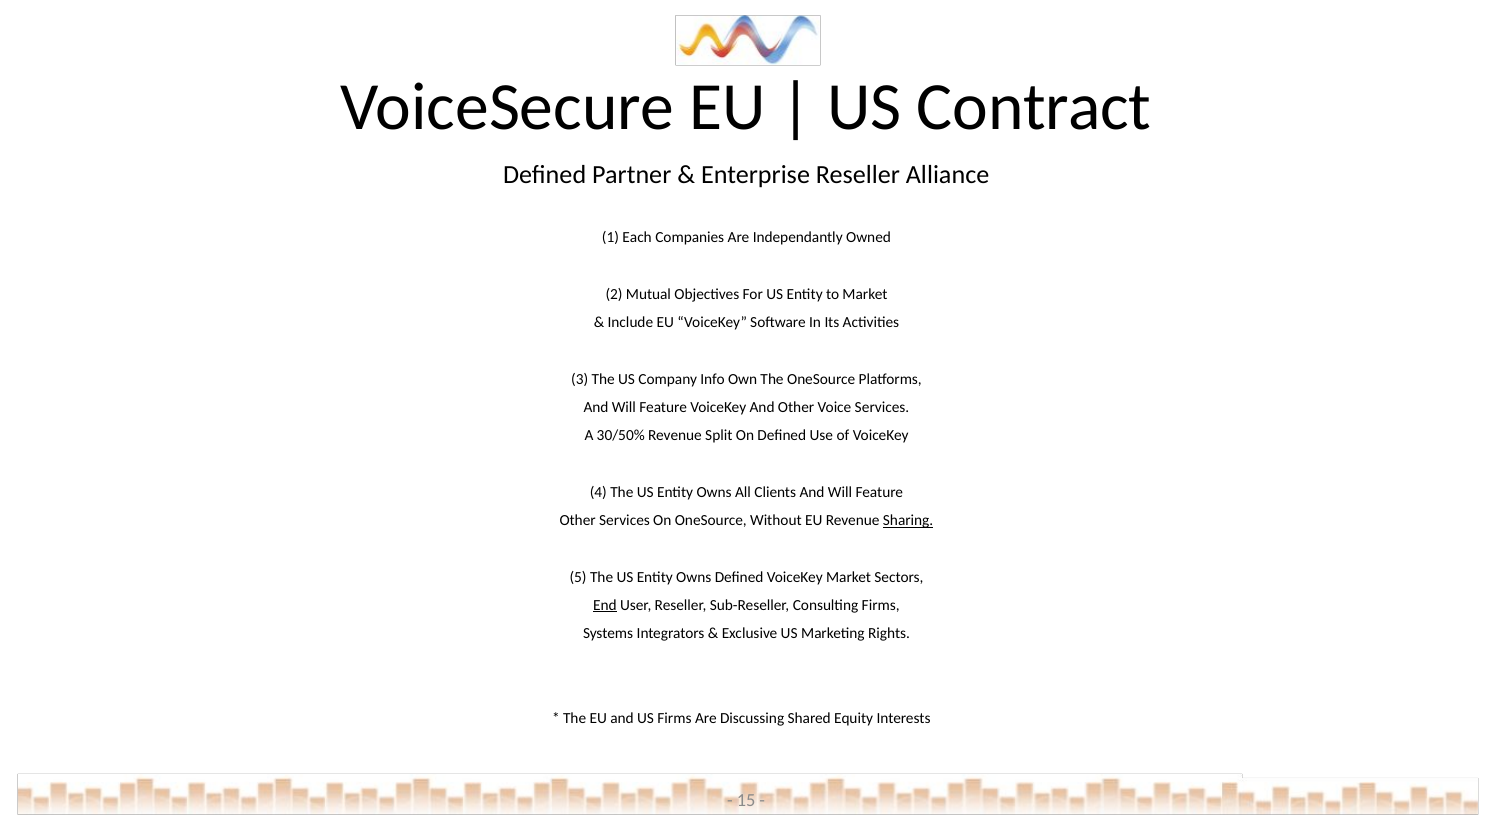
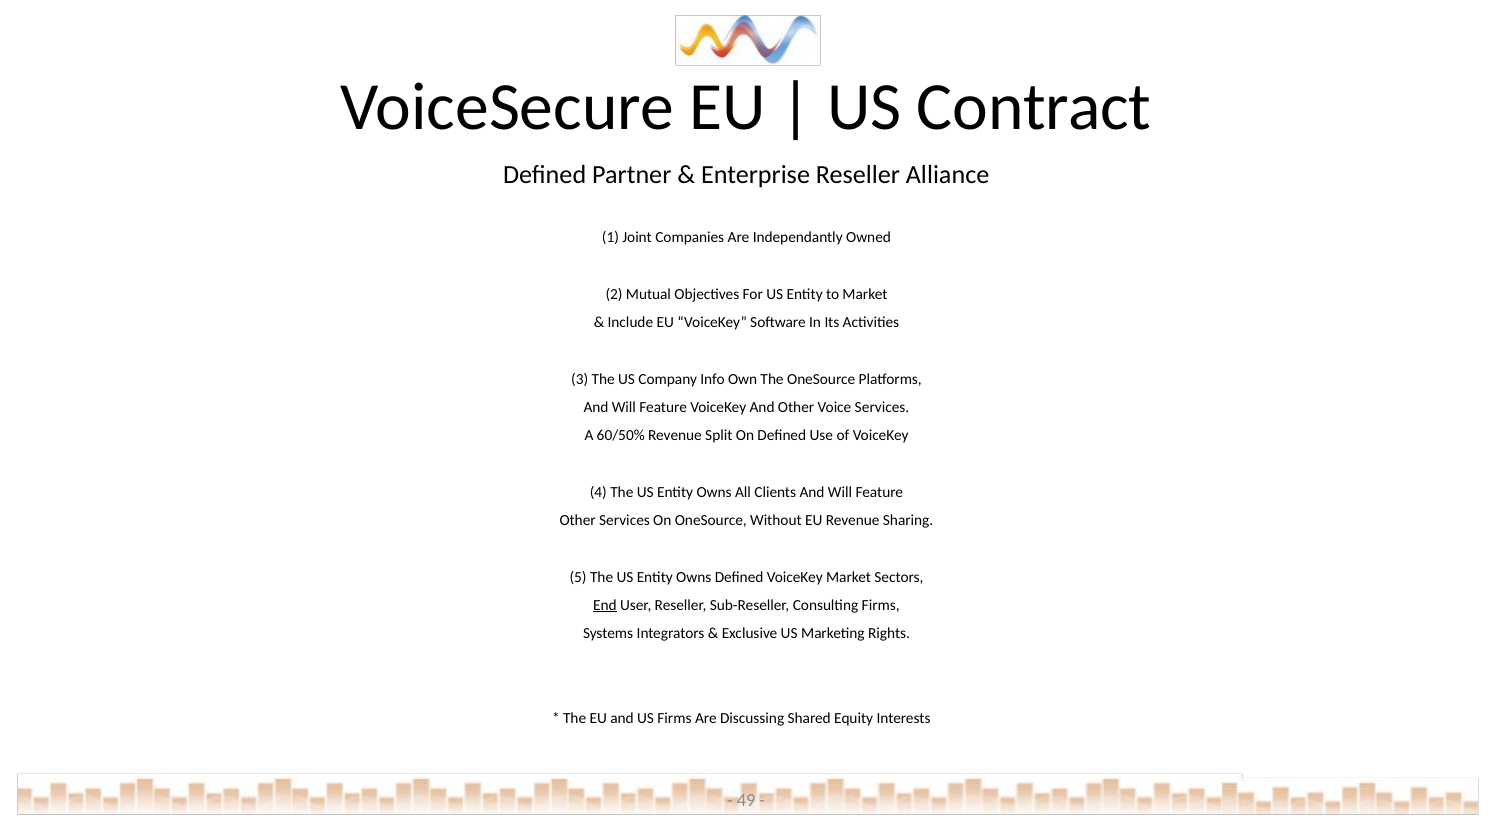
Each: Each -> Joint (637, 238)
30/50%: 30/50% -> 60/50% (621, 436)
Sharing underline: present -> none (908, 521)
15: 15 -> 49 (746, 801)
